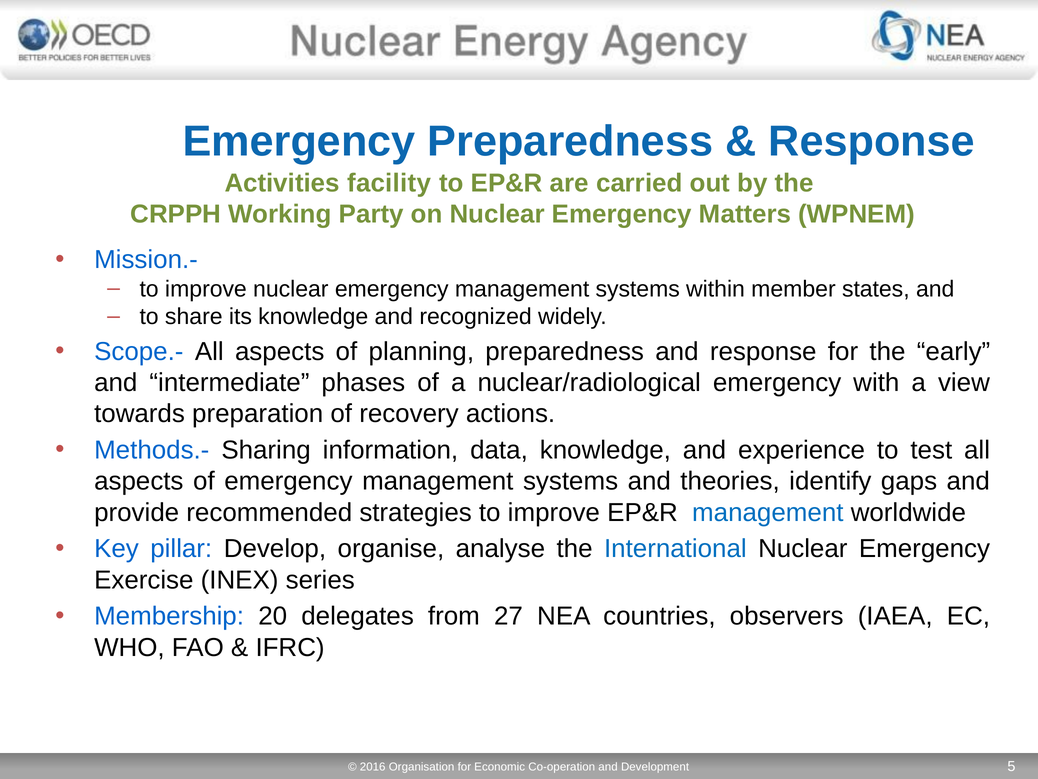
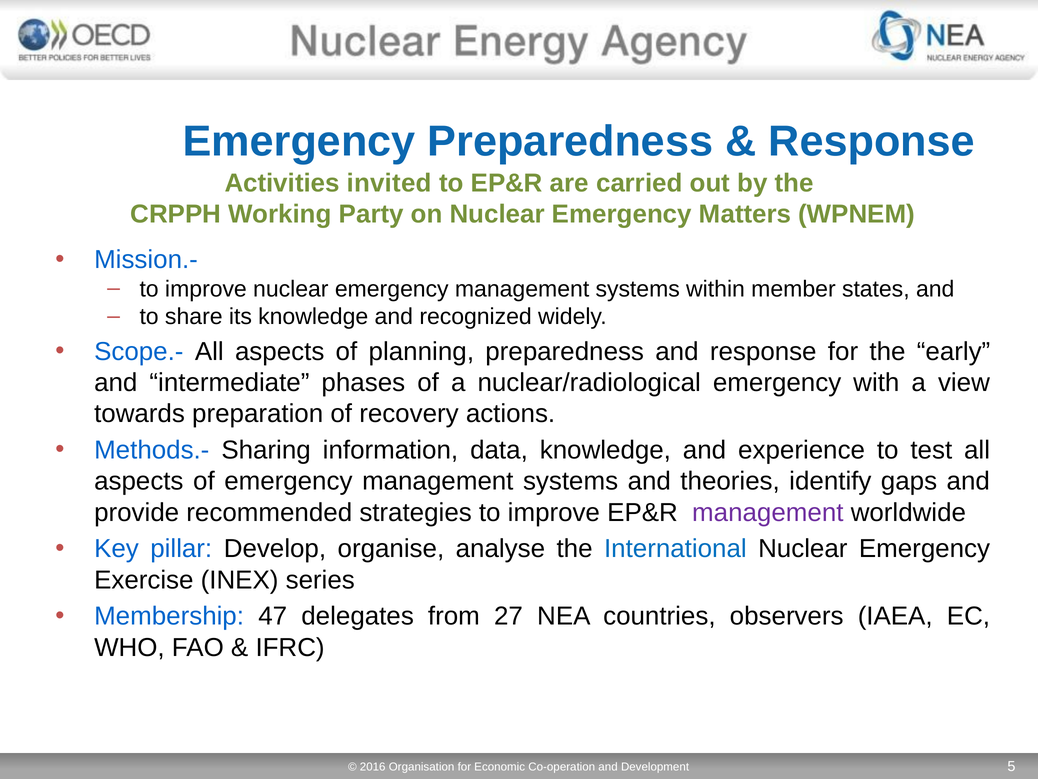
facility: facility -> invited (389, 183)
management colour: blue -> purple (768, 512)
20: 20 -> 47 (273, 616)
